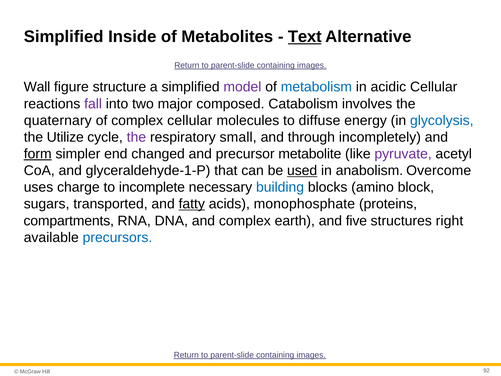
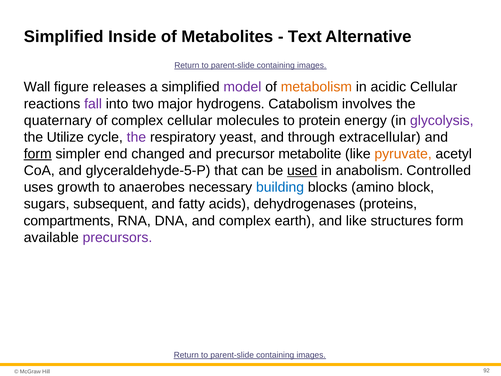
Text underline: present -> none (305, 36)
structure: structure -> releases (119, 87)
metabolism colour: blue -> orange (316, 87)
composed: composed -> hydrogens (230, 104)
diffuse: diffuse -> protein (320, 120)
glycolysis colour: blue -> purple (442, 120)
small: small -> yeast (238, 137)
incompletely: incompletely -> extracellular (380, 137)
pyruvate colour: purple -> orange (403, 154)
glyceraldehyde-1-P: glyceraldehyde-1-P -> glyceraldehyde-5-P (148, 171)
Overcome: Overcome -> Controlled (439, 171)
charge: charge -> growth (78, 187)
incomplete: incomplete -> anaerobes (152, 187)
transported: transported -> subsequent (111, 204)
fatty underline: present -> none (192, 204)
monophosphate: monophosphate -> dehydrogenases (304, 204)
and five: five -> like (356, 221)
structures right: right -> form (450, 221)
precursors colour: blue -> purple (117, 237)
